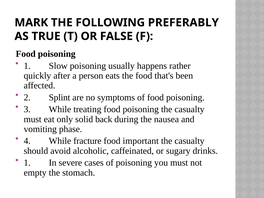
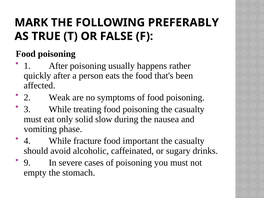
1 Slow: Slow -> After (58, 66)
Splint: Splint -> Weak (59, 97)
back: back -> slow (104, 119)
1: 1 -> 9 (27, 163)
